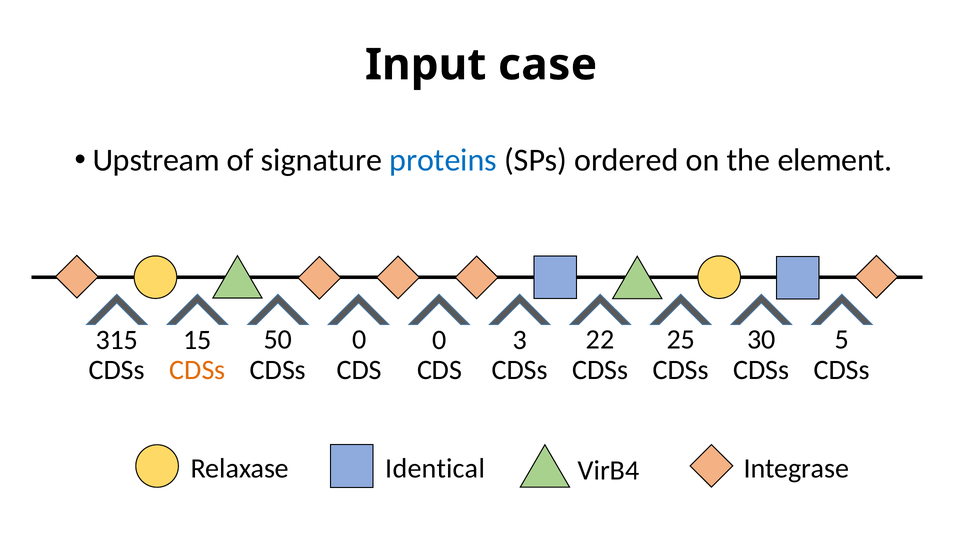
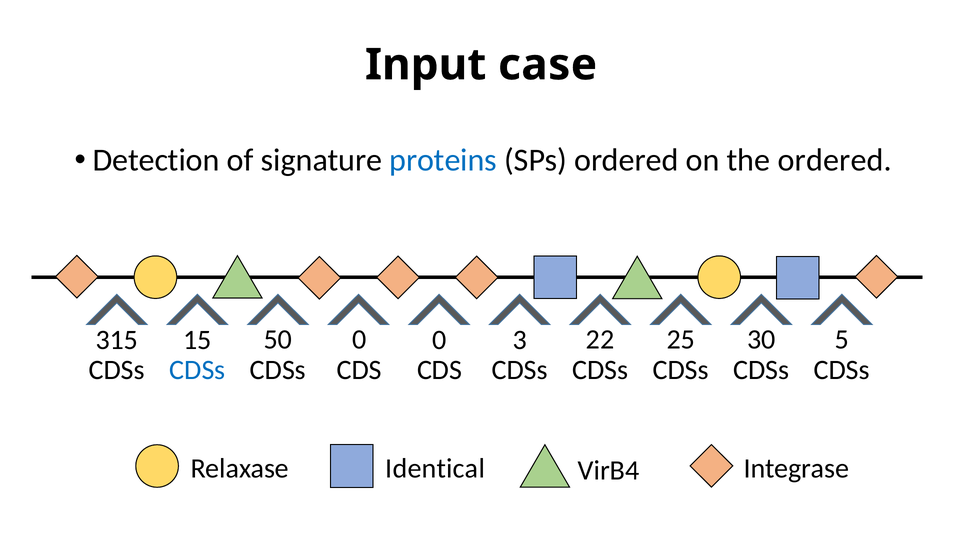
Upstream: Upstream -> Detection (156, 160)
the element: element -> ordered (835, 160)
CDSs colour: orange -> blue (197, 371)
